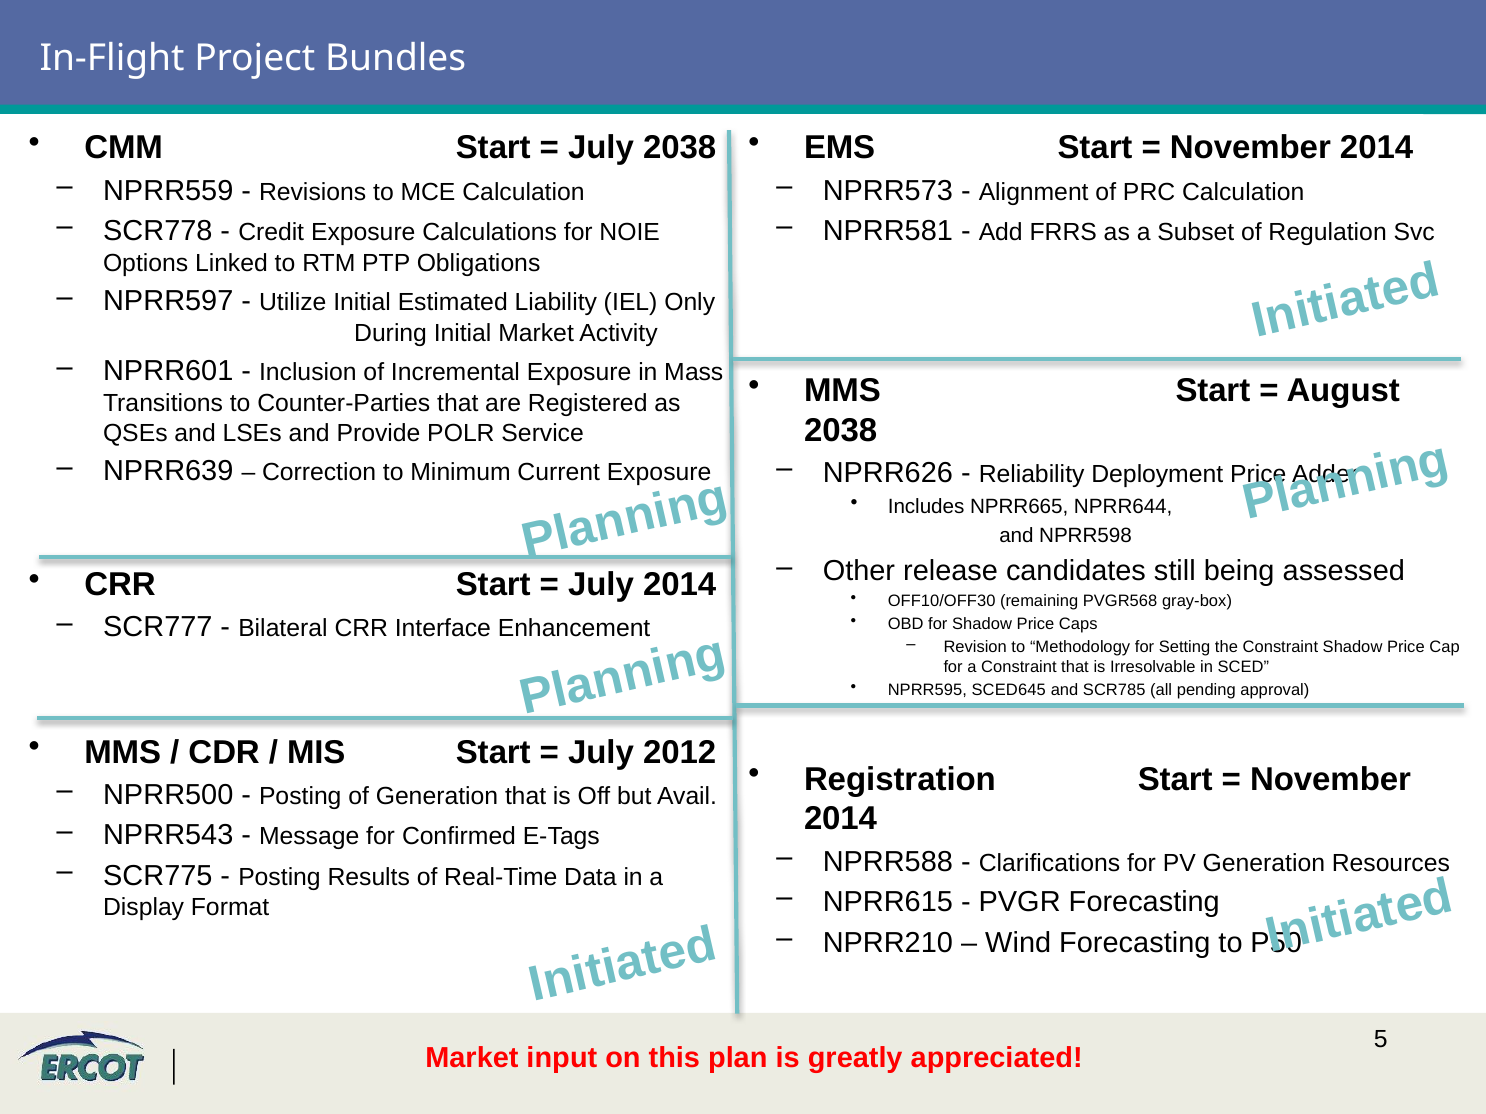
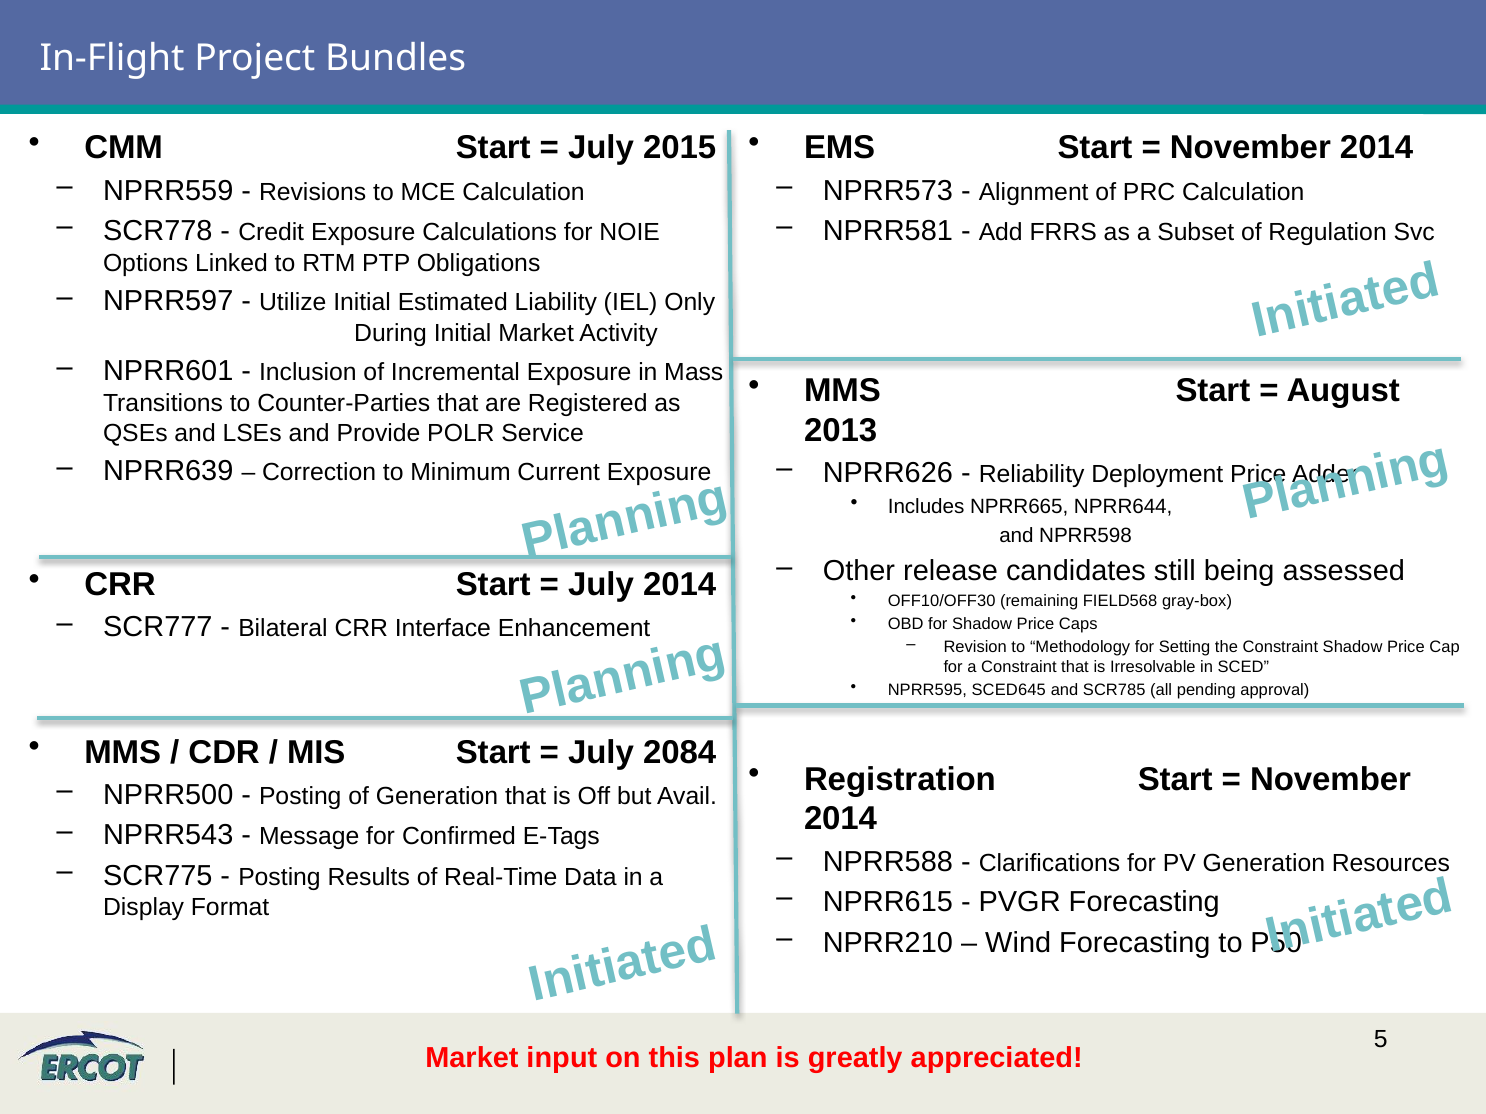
July 2038: 2038 -> 2015 (680, 148)
2038: 2038 -> 2013 (841, 431)
PVGR568: PVGR568 -> FIELD568 (1120, 601)
2012: 2012 -> 2084 (680, 753)
